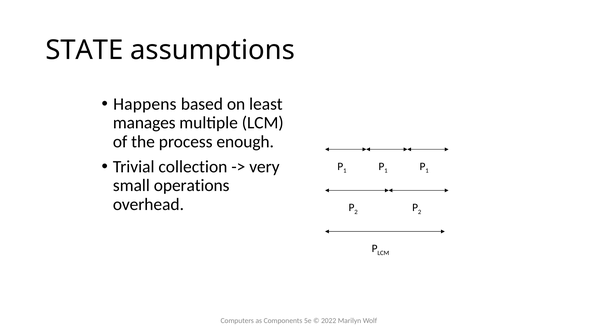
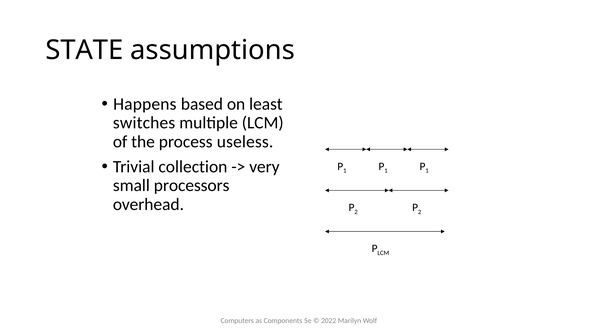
manages: manages -> switches (144, 123)
enough: enough -> useless (245, 142)
operations: operations -> processors (192, 186)
